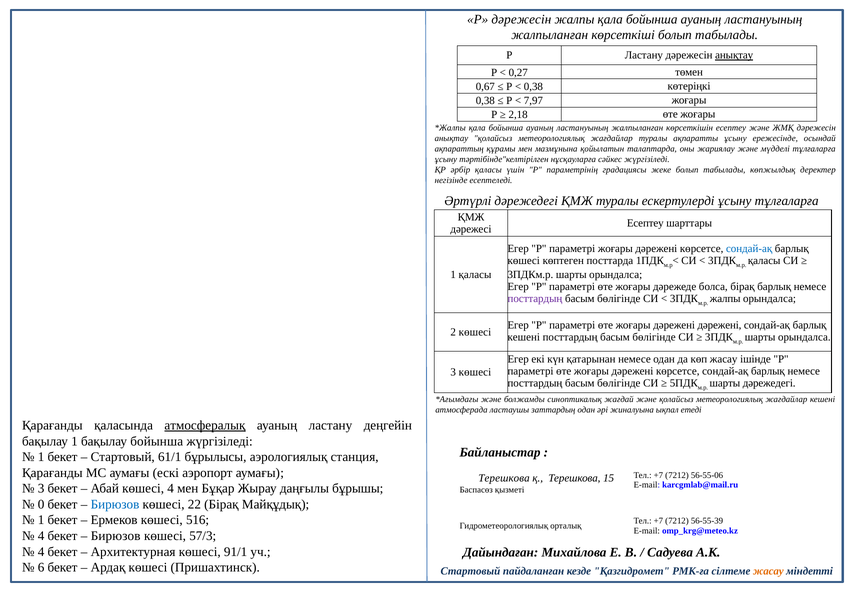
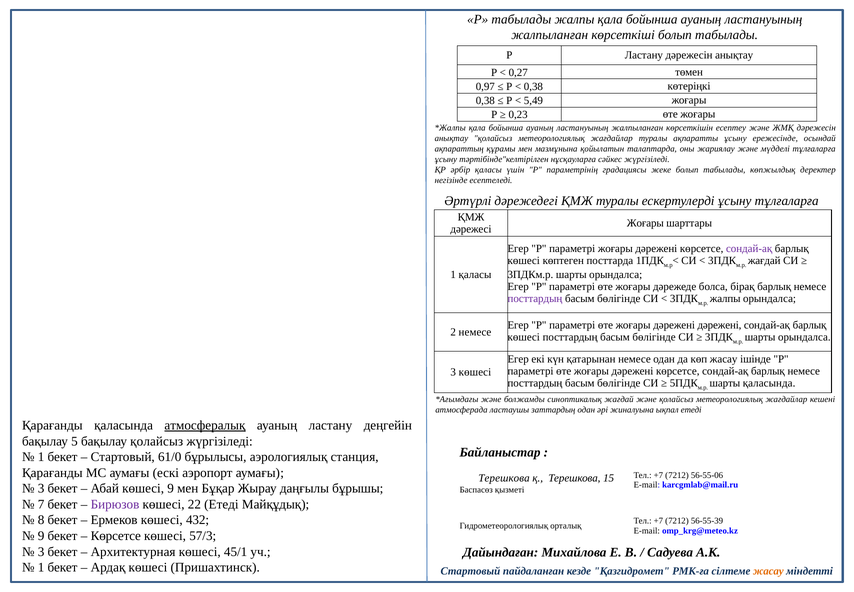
Р дәрежесін: дәрежесін -> табылады (521, 19)
анықтау underline: present -> none (734, 55)
0,67: 0,67 -> 0,97 (485, 86)
7,97: 7,97 -> 5,49 (533, 101)
2,18: 2,18 -> 0,23 (518, 115)
Есептеу: Есептеу -> Жоғары (645, 223)
сондай-ақ colour: blue -> purple (749, 248)
қаласы: қаласы -> жағдай (764, 261)
2 көшесі: көшесі -> немесе (475, 332)
кешені: кешені -> көшесі (524, 337)
шарты дәрежедегі: дәрежедегі -> қаласында (769, 383)
бақылау 1: 1 -> 5 (74, 441)
бақылау бойынша: бойынша -> қолайсыз (157, 441)
61/1: 61/1 -> 61/0 (170, 456)
көшесі 4: 4 -> 9 (171, 488)
0: 0 -> 7 (41, 504)
Бирюзов colour: blue -> purple (115, 504)
22 Бірақ: Бірақ -> Етеді (221, 504)
1: 1 -> 8 (41, 519)
516: 516 -> 432 (198, 519)
4: 4 -> 9 (41, 535)
Бирюзов: Бирюзов -> Көрсетсе (116, 535)
4: 4 -> 3 (41, 551)
91/1: 91/1 -> 45/1 (236, 551)
6: 6 -> 1 (41, 567)
